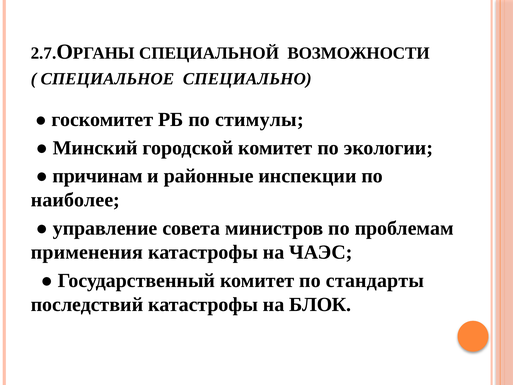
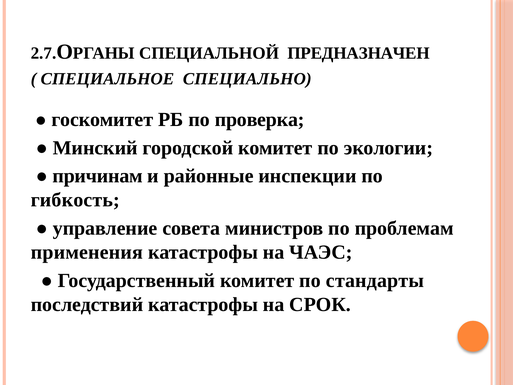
ВОЗМОЖНОСТИ: ВОЗМОЖНОСТИ -> ПРЕДНАЗНАЧЕН (359, 53)
стимулы: стимулы -> проверка (260, 119)
наиболее: наиболее -> гибкость (75, 200)
БЛОК: БЛОК -> СРОК (320, 304)
